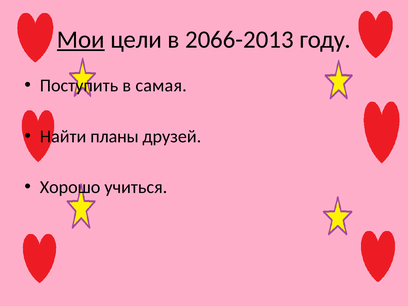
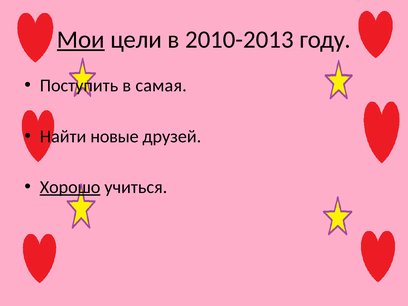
2066-2013: 2066-2013 -> 2010-2013 (239, 39)
планы: планы -> новые (114, 136)
Хорошо underline: none -> present (70, 187)
